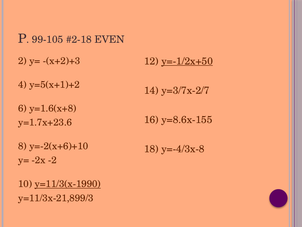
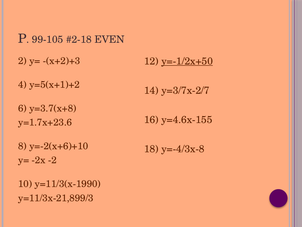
y=1.6(x+8: y=1.6(x+8 -> y=3.7(x+8 (53, 108)
y=8.6x-155: y=8.6x-155 -> y=4.6x-155 (187, 119)
y=11/3(x-1990 underline: present -> none (68, 184)
